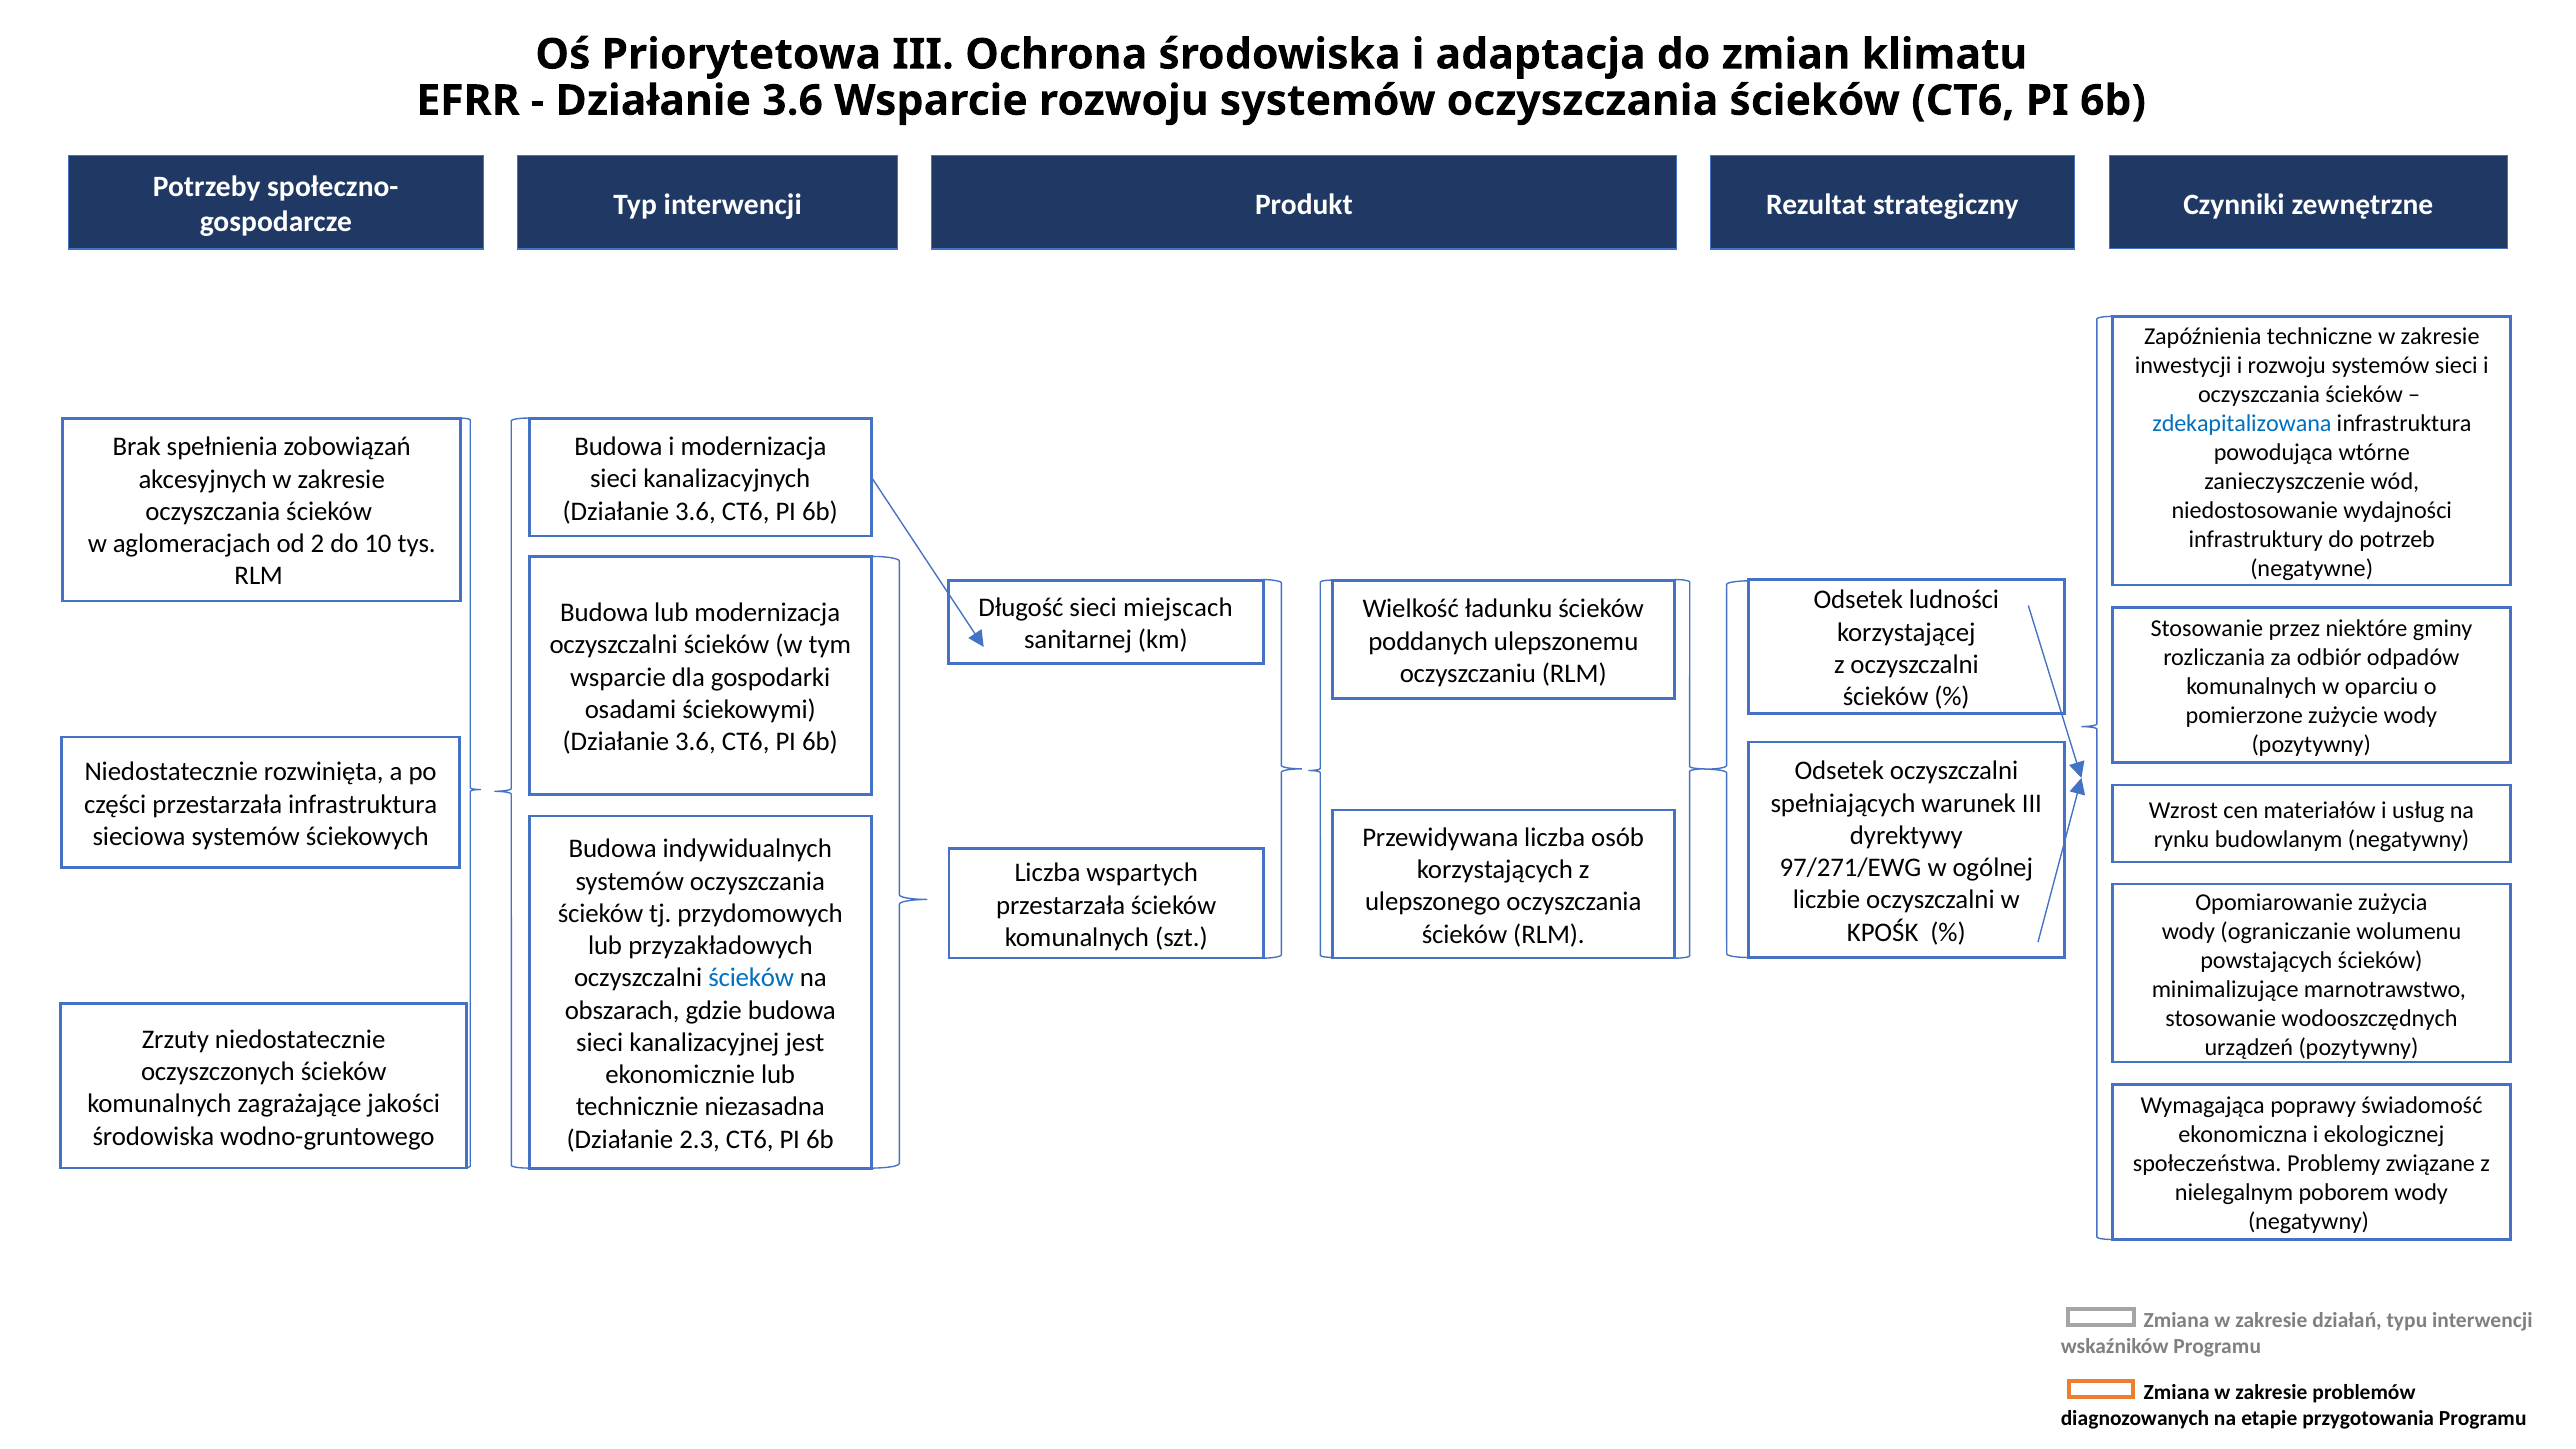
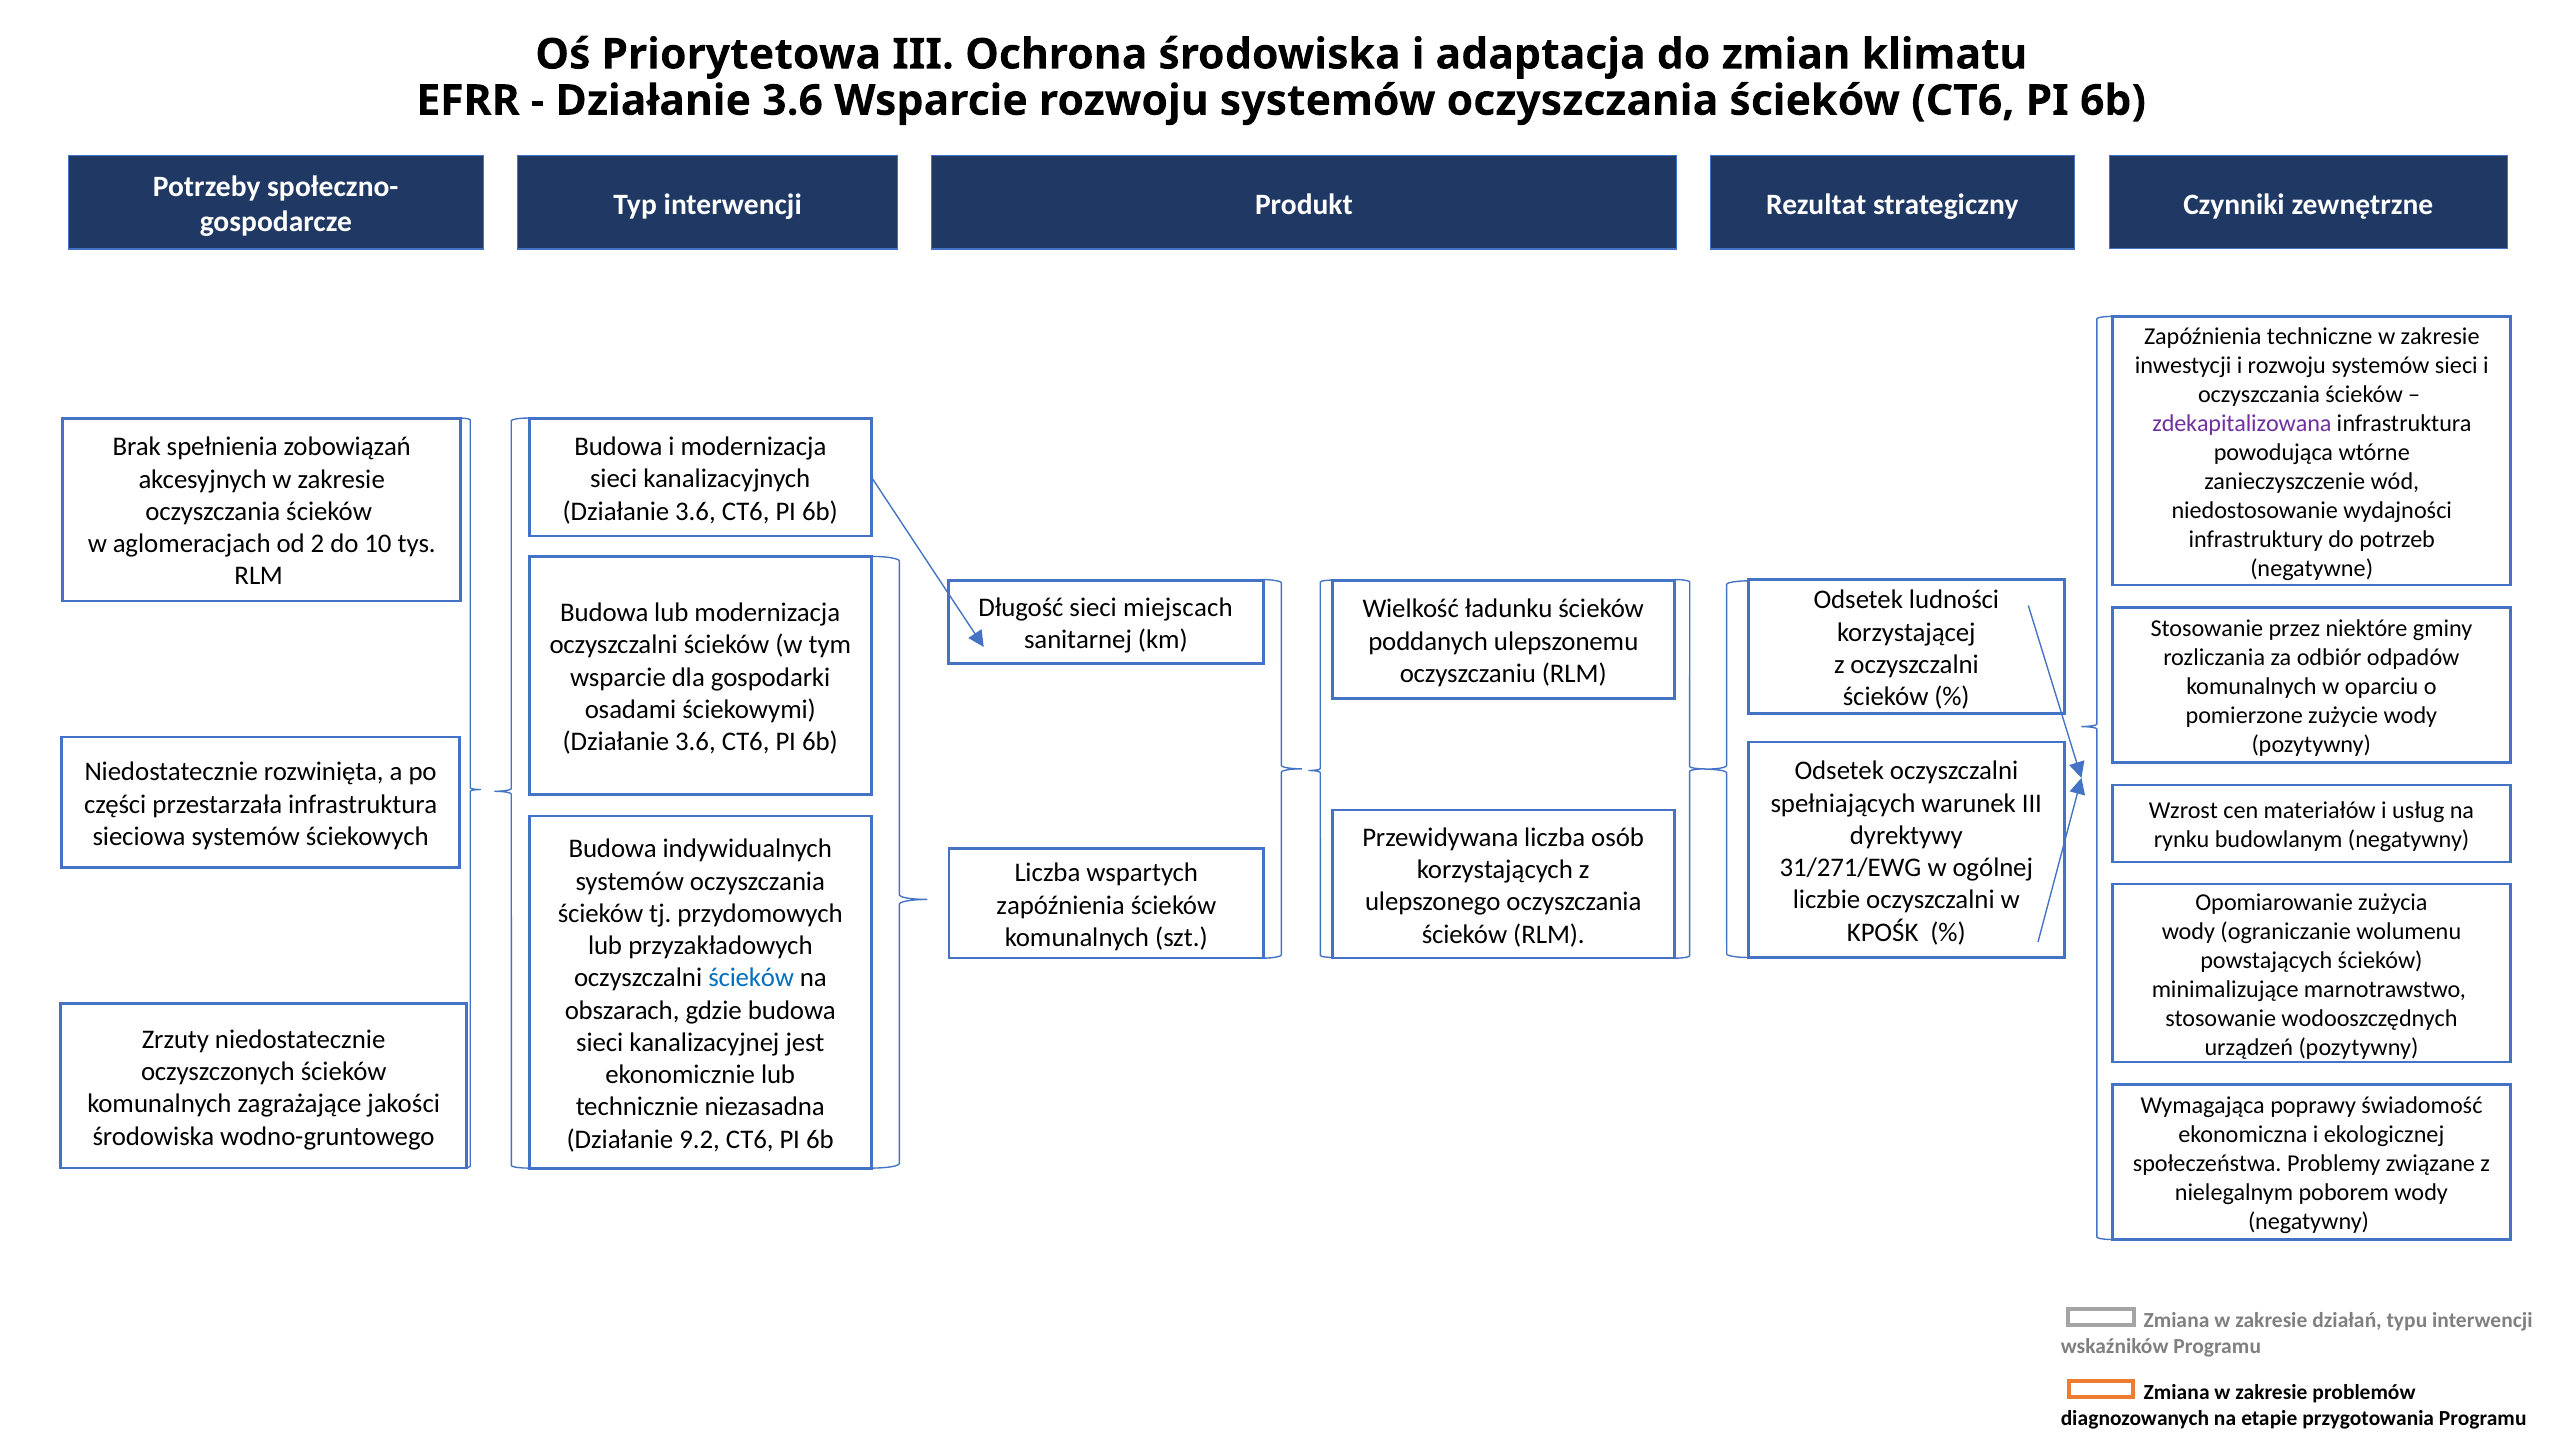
zdekapitalizowana colour: blue -> purple (2242, 423)
97/271/EWG: 97/271/EWG -> 31/271/EWG (1851, 868)
przestarzała: przestarzała -> zapóźnienia (1061, 905)
2.3: 2.3 -> 9.2 (700, 1139)
